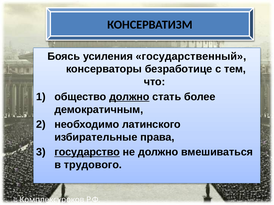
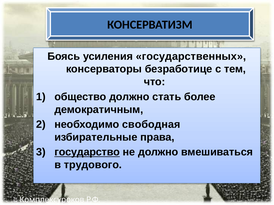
государственный: государственный -> государственных (191, 56)
должно underline: present -> none (129, 97)
латинского: латинского -> свободная (151, 125)
